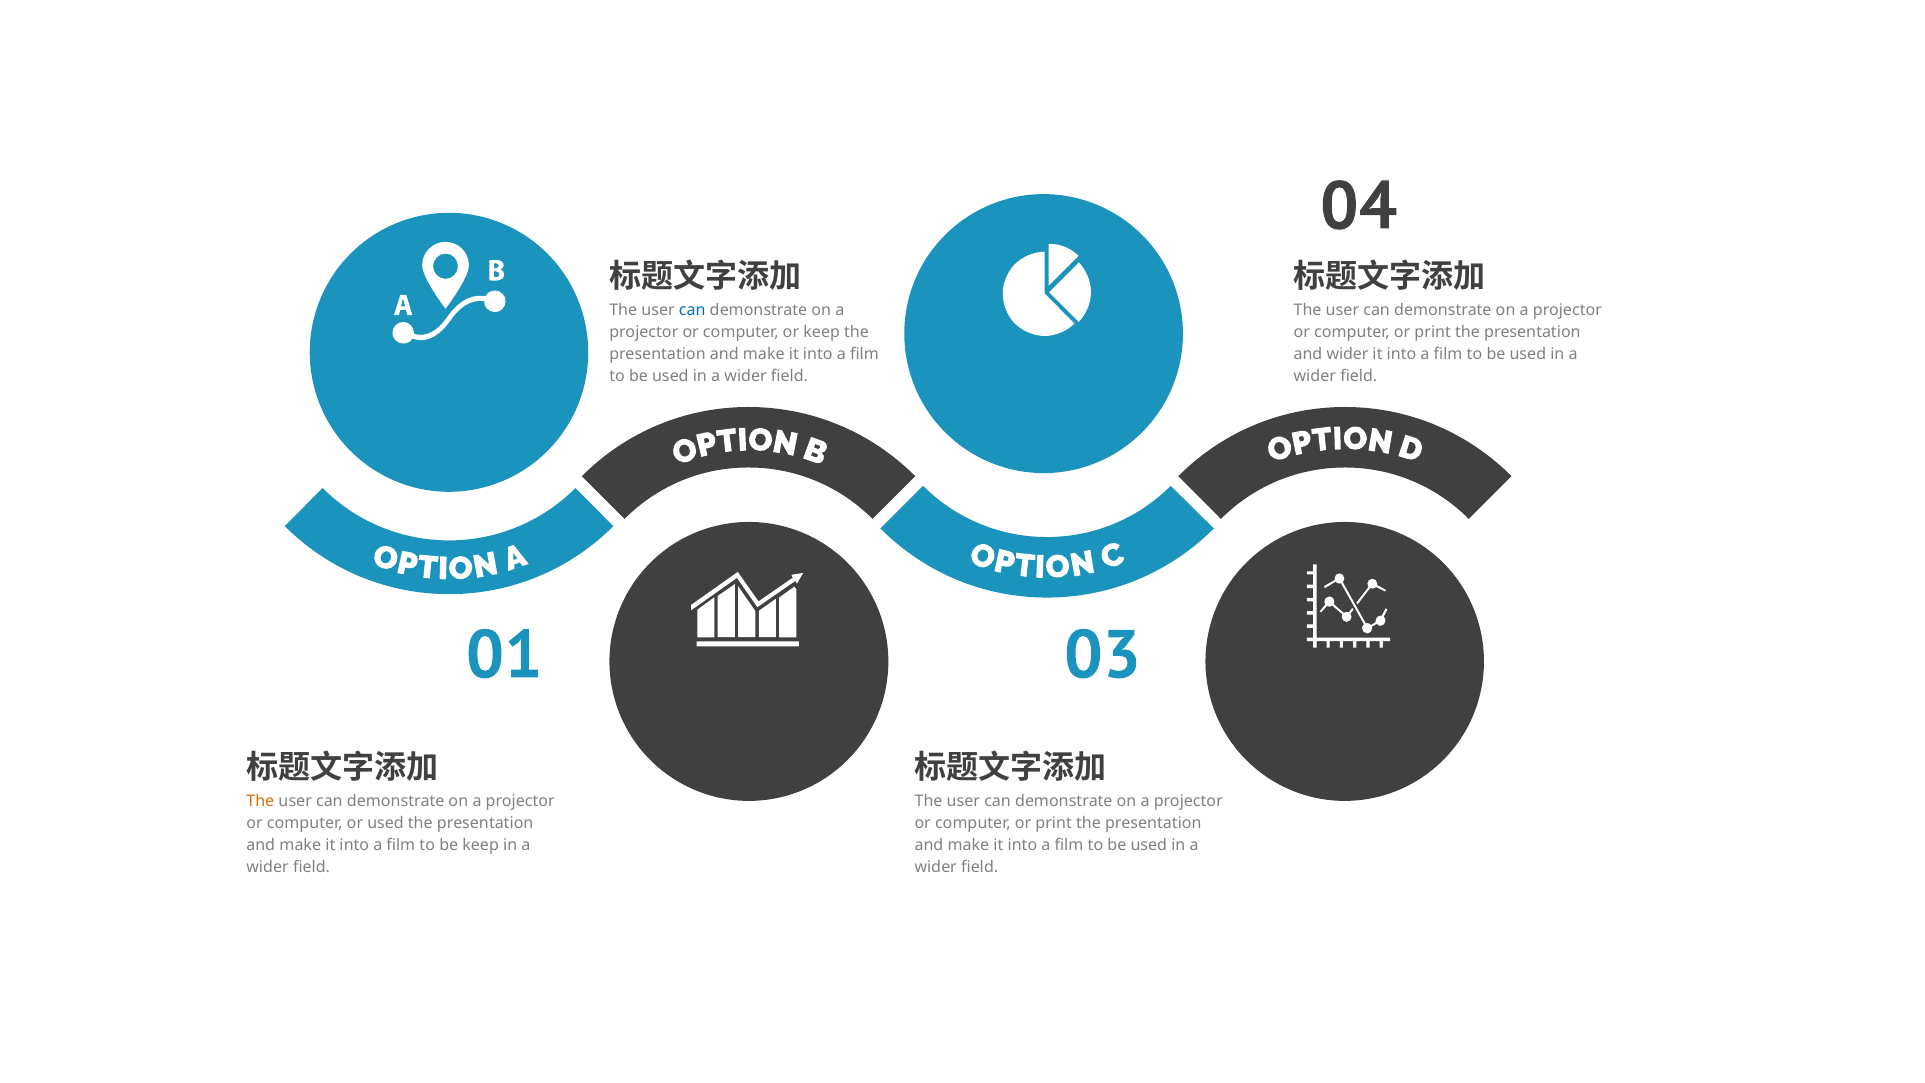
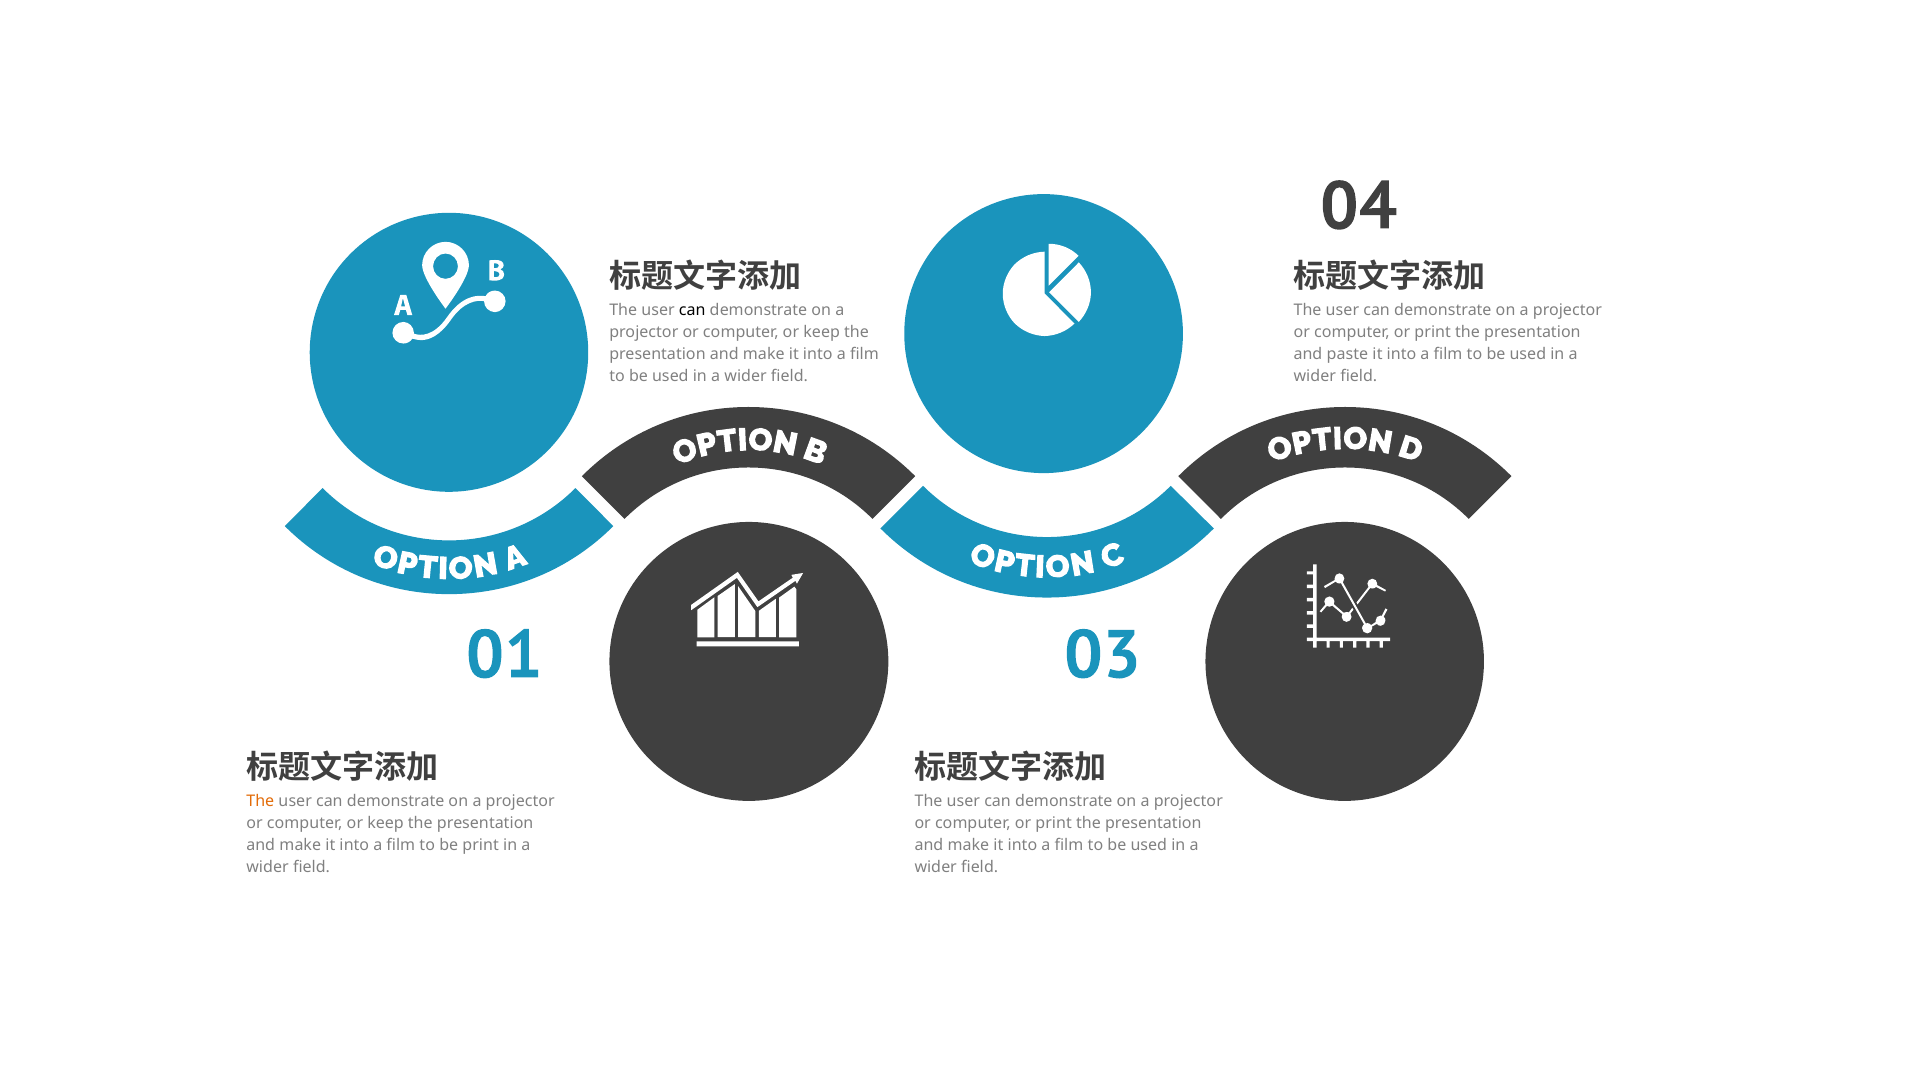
can colour: blue -> black (692, 310)
and wider: wider -> paste (1347, 354)
used: used -> keep (386, 823)
be keep: keep -> print (481, 845)
